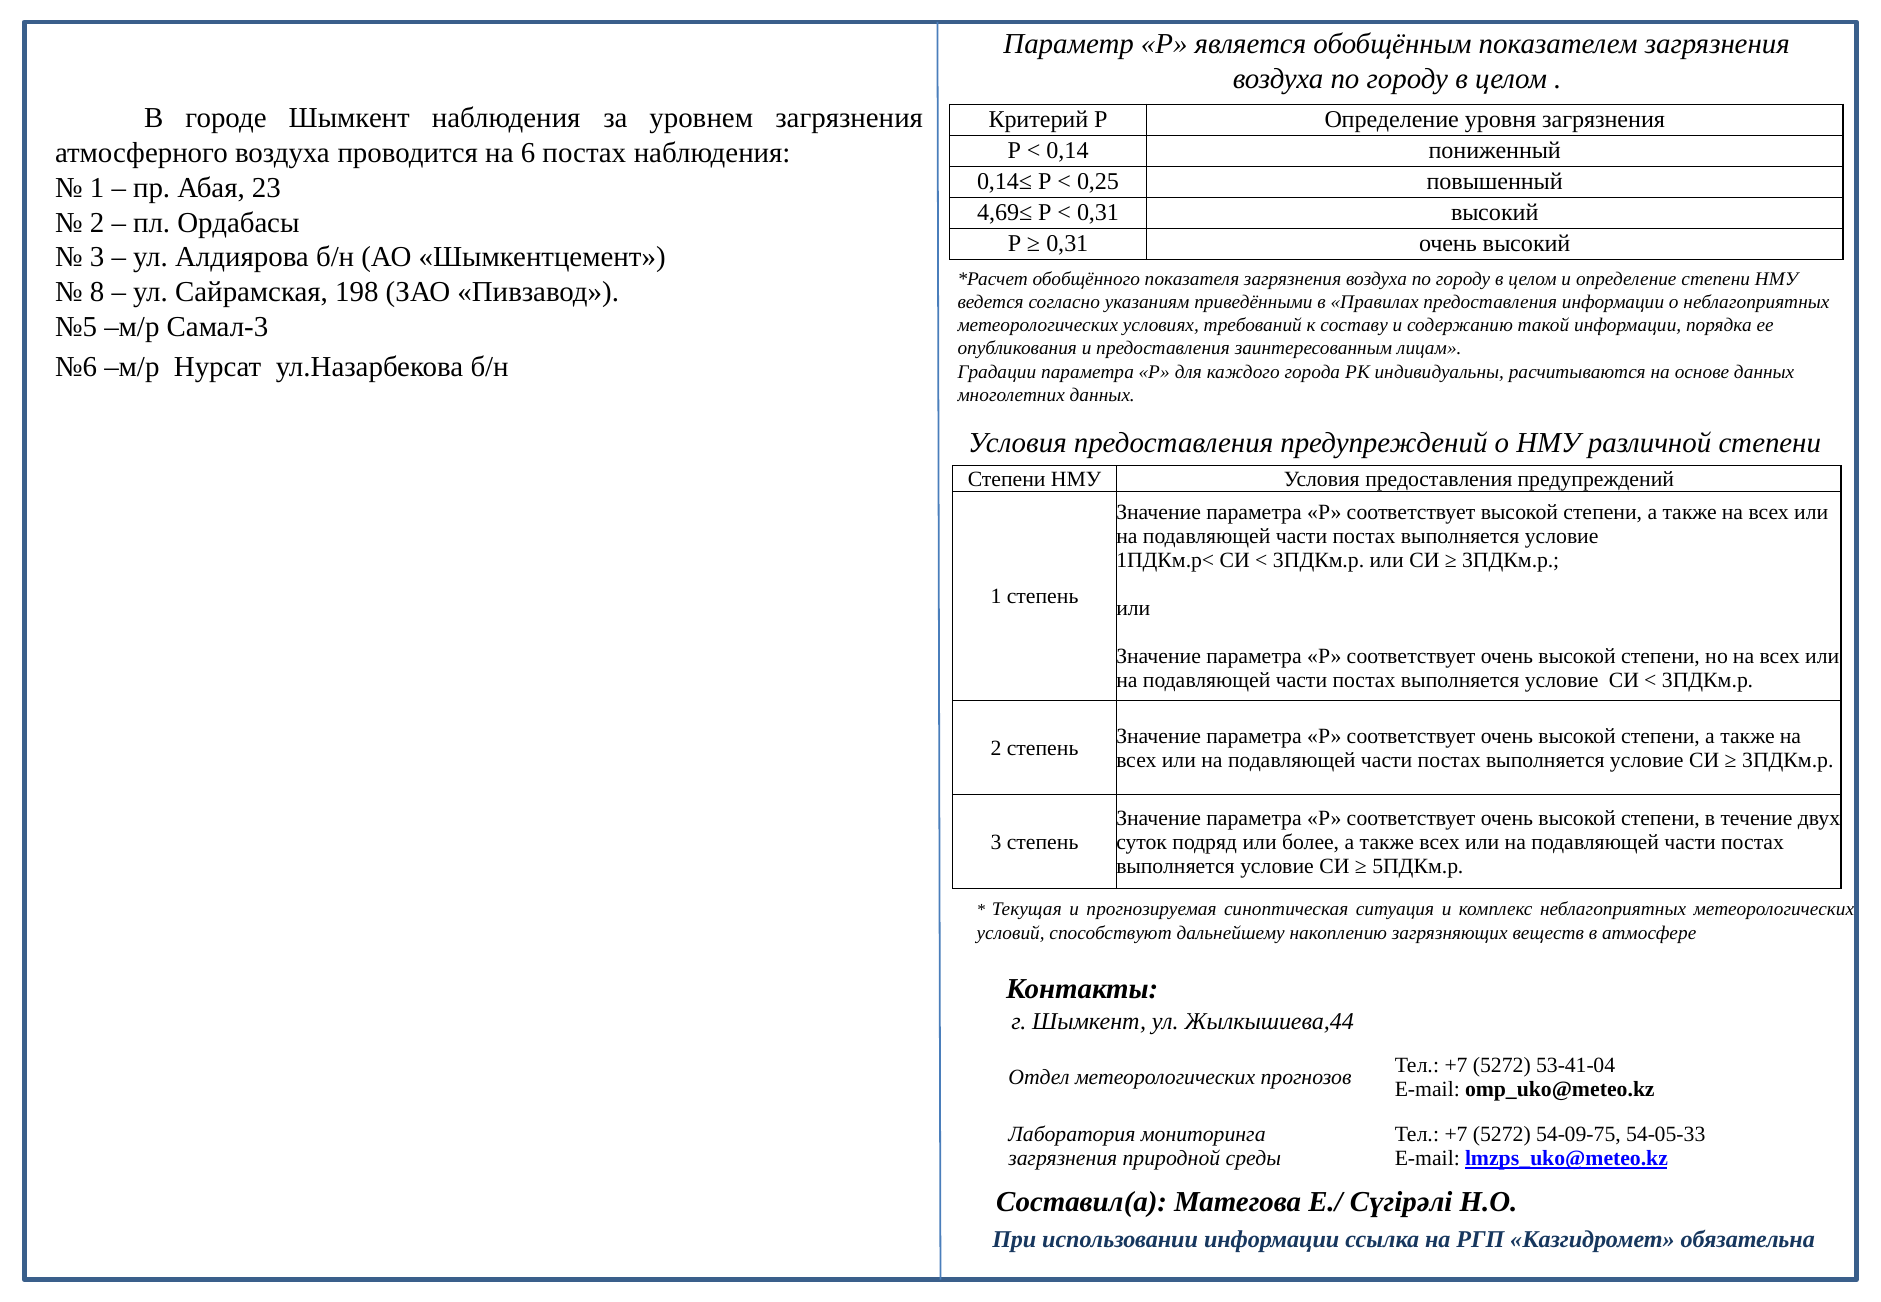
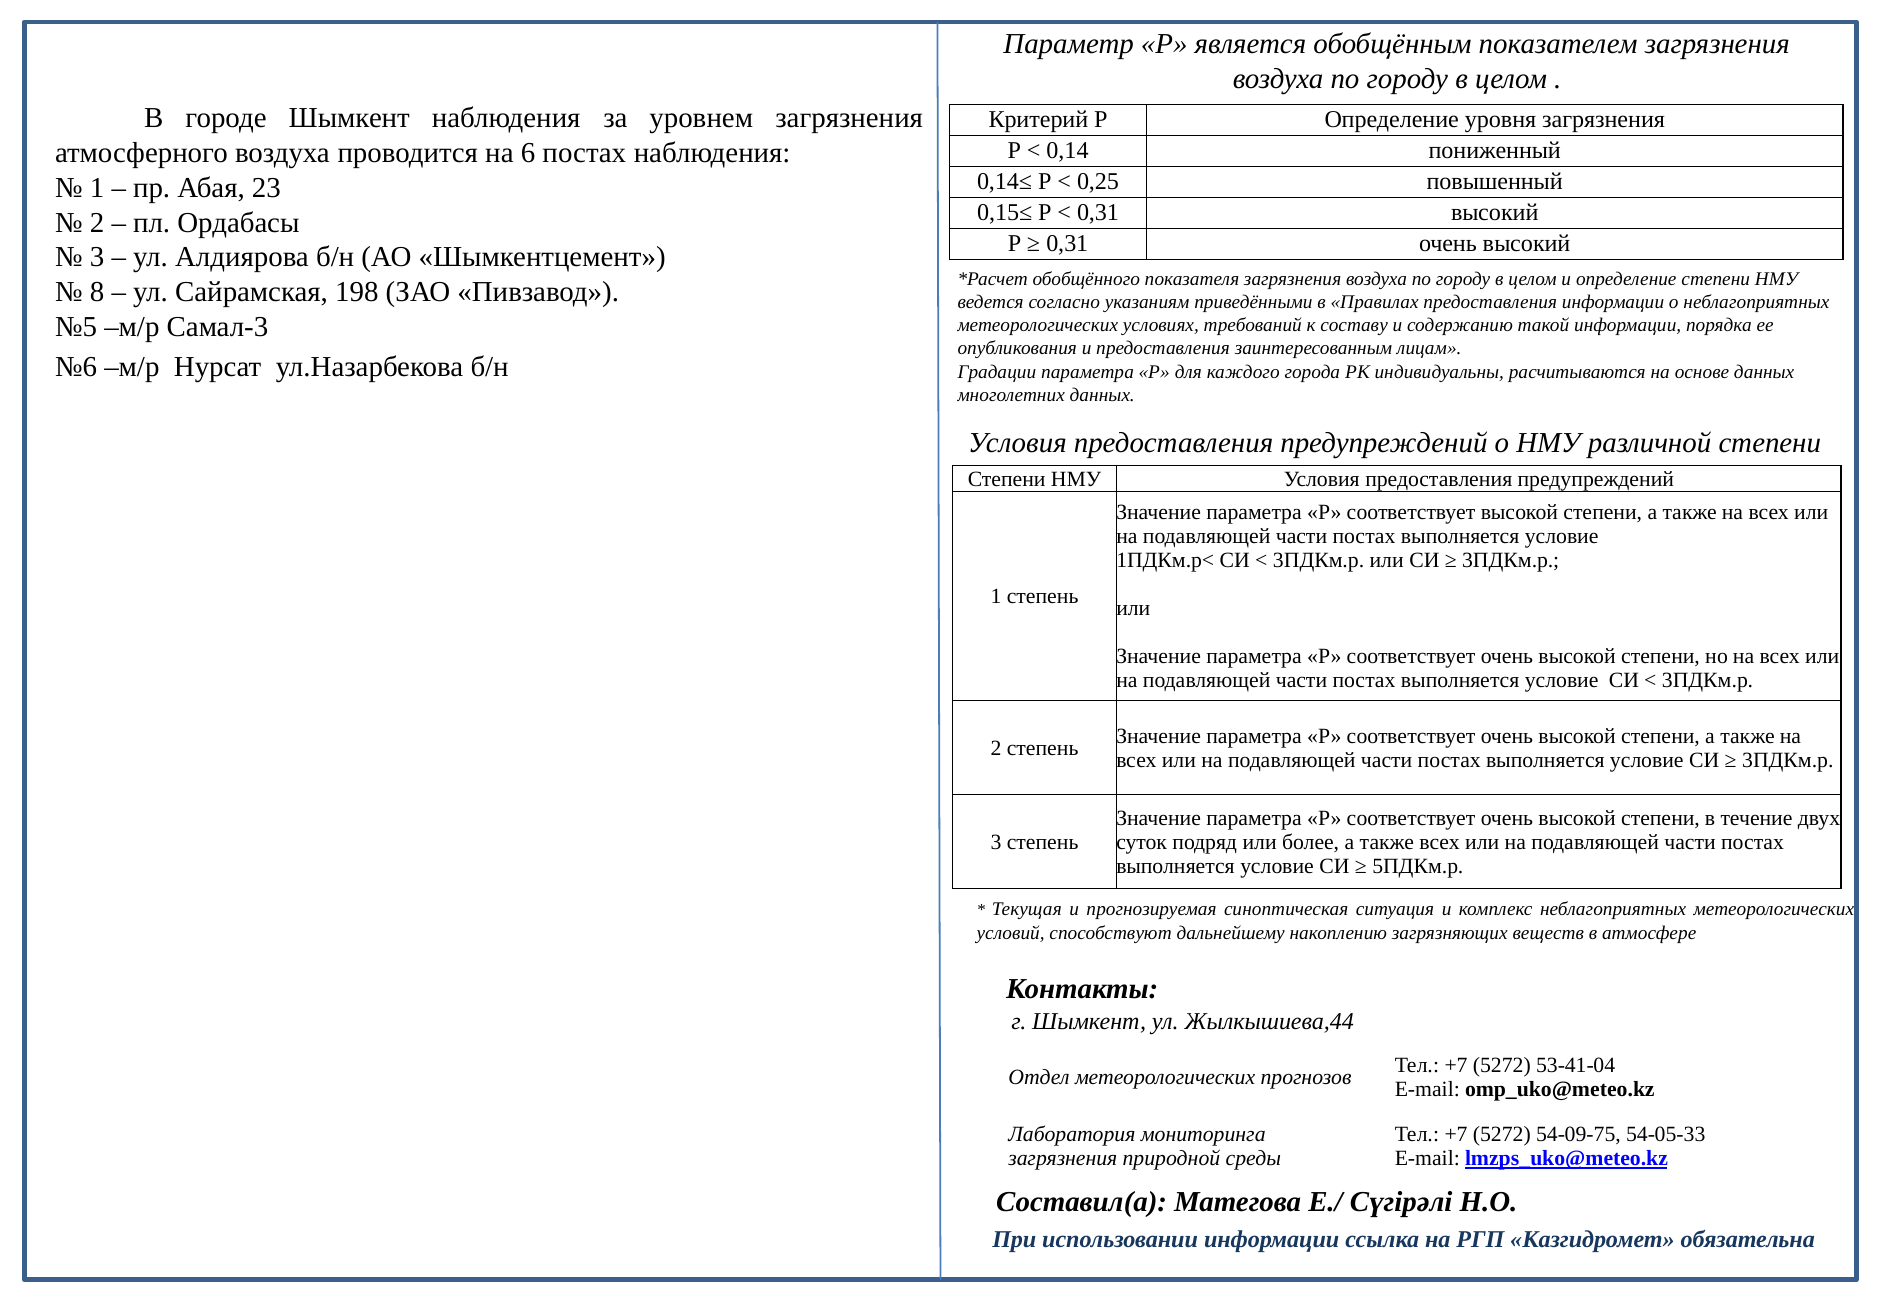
4,69≤: 4,69≤ -> 0,15≤ (1005, 212)
